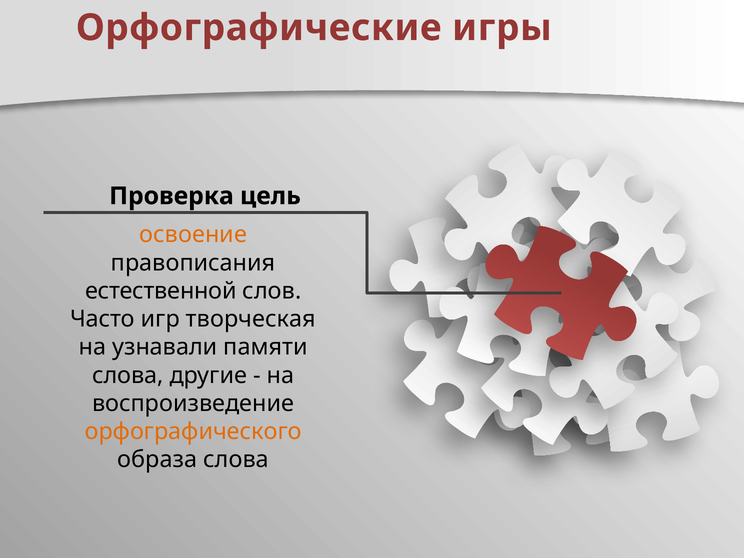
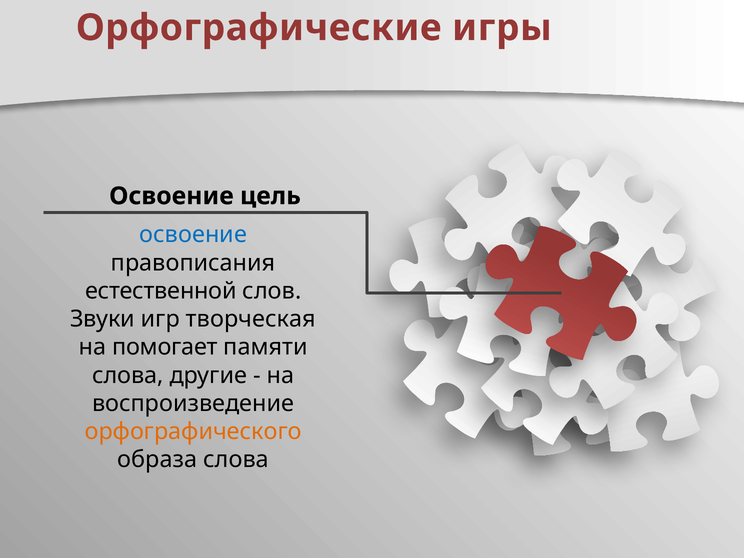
Проверка: Проверка -> Освоение (171, 196)
освоение colour: orange -> blue (193, 235)
Часто: Часто -> Звуки (103, 319)
узнавали: узнавали -> помогает (165, 347)
